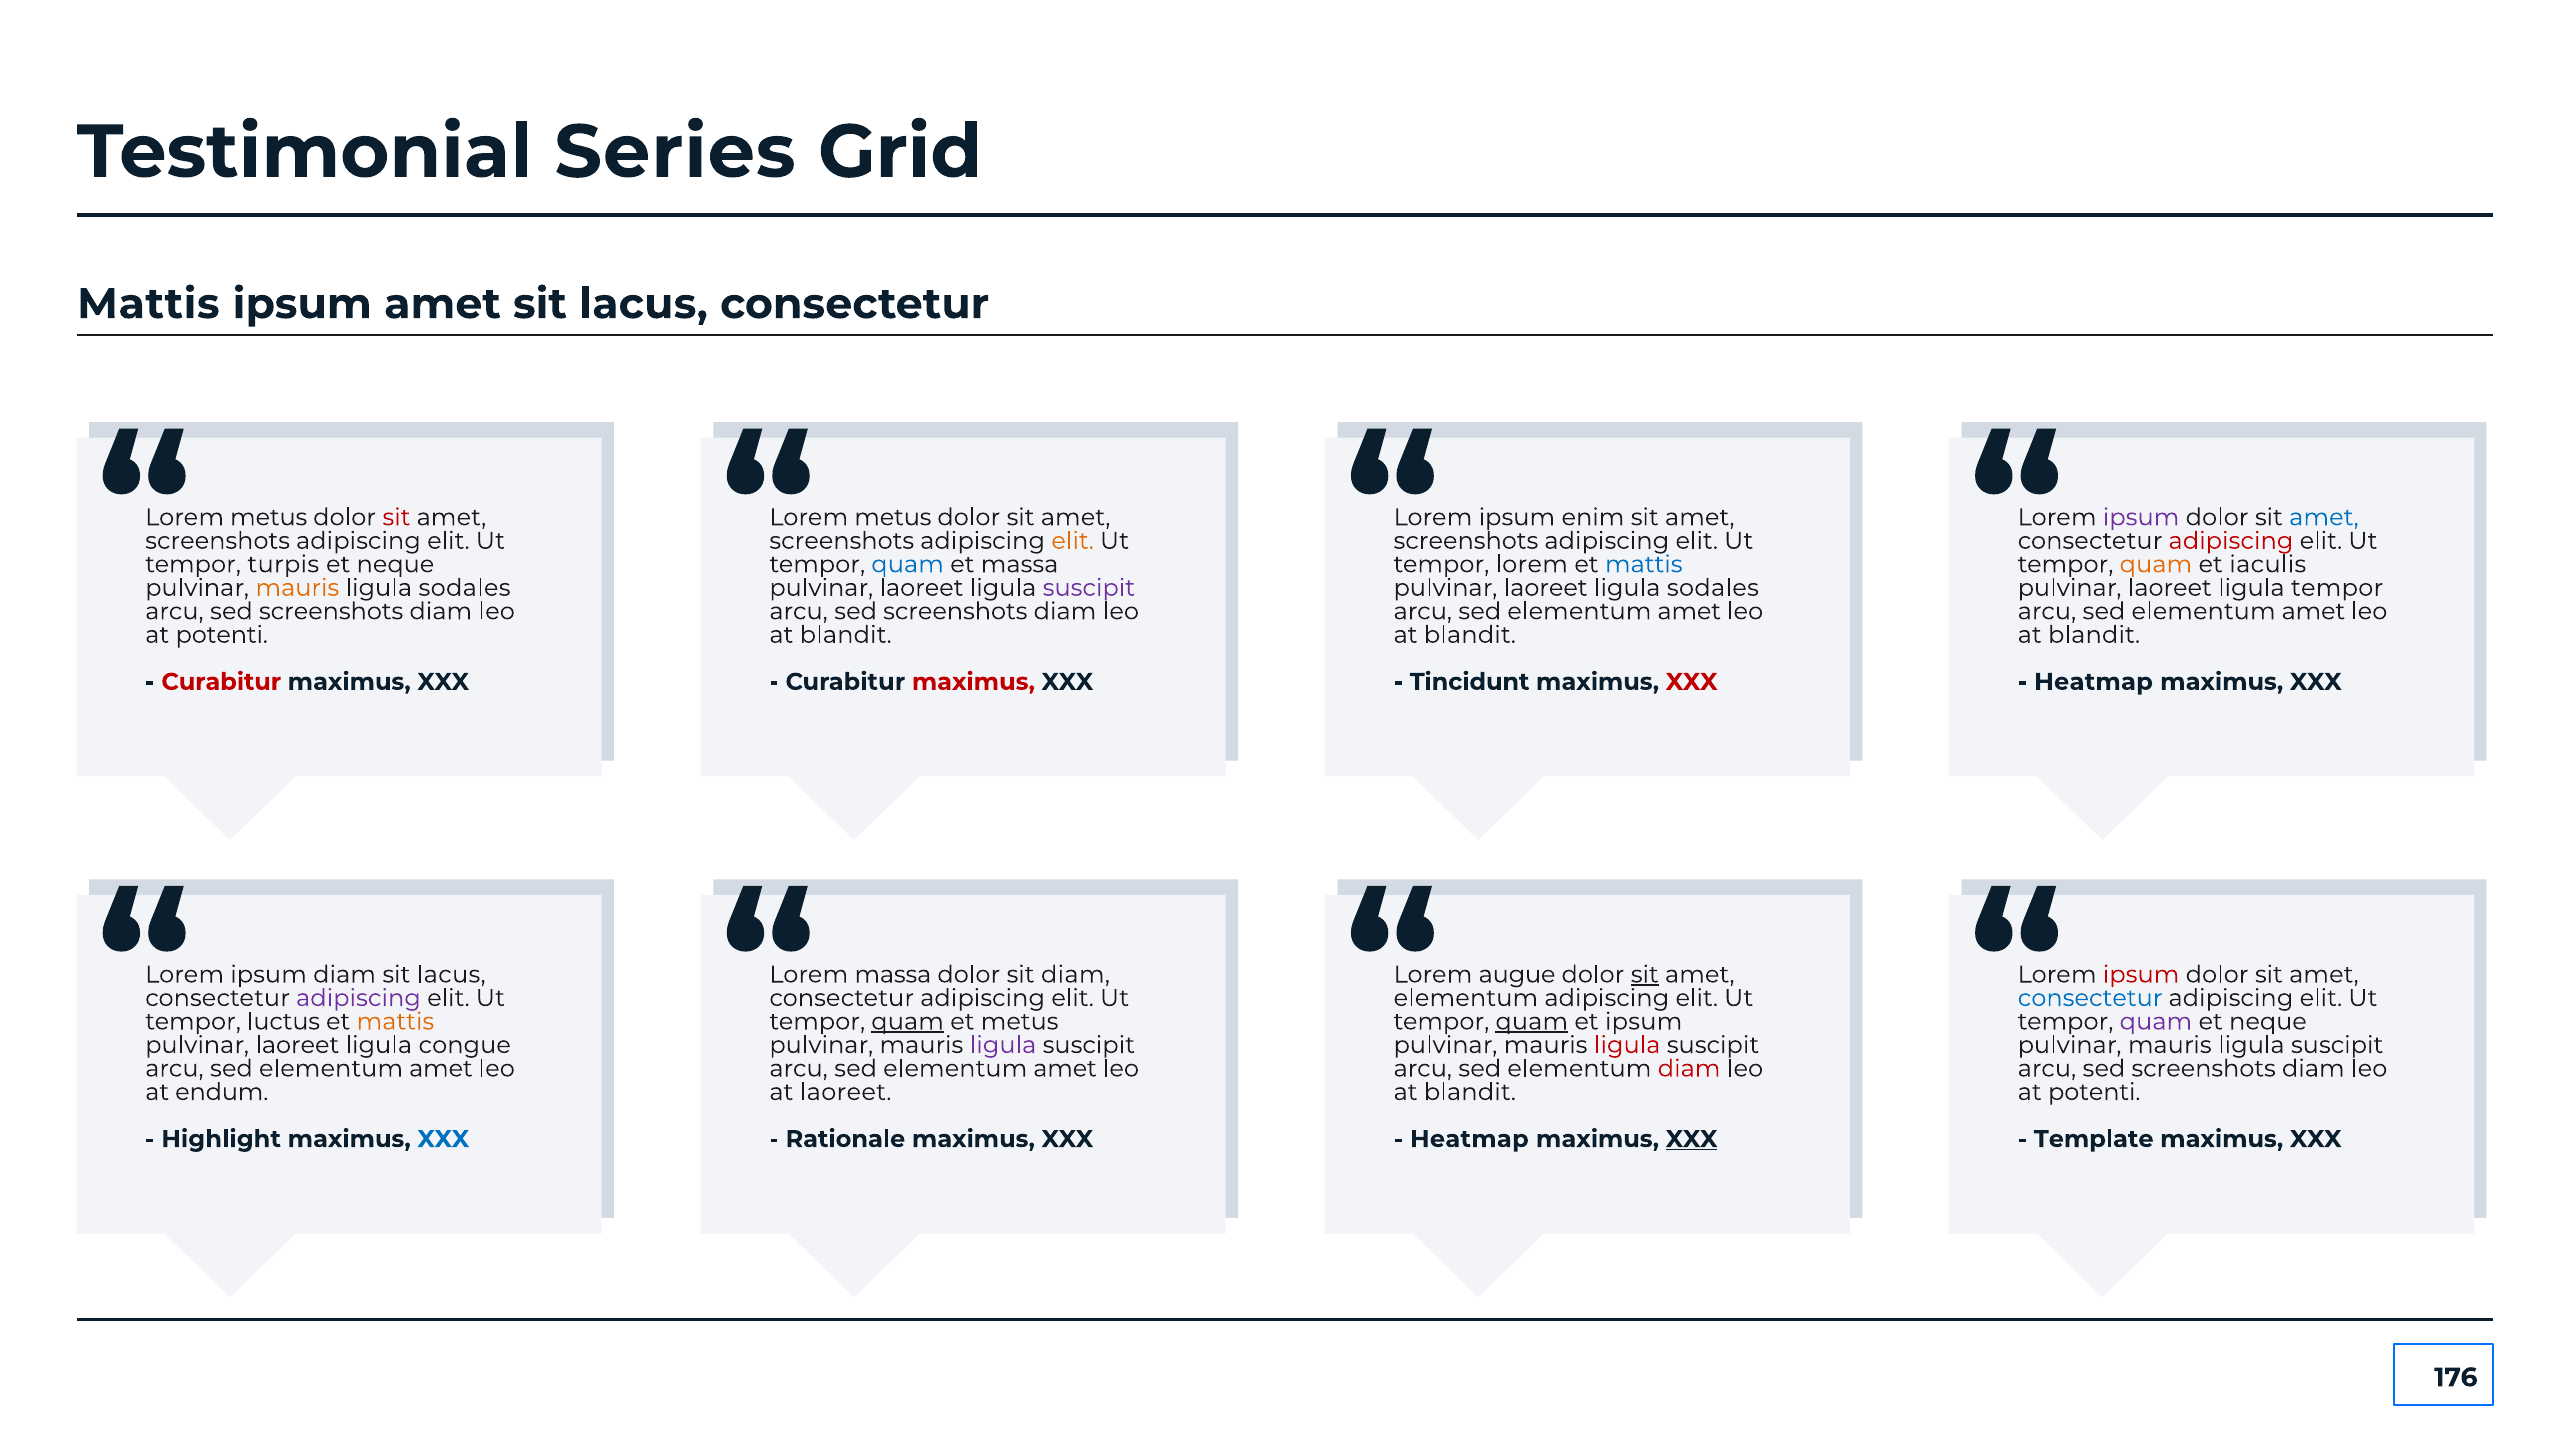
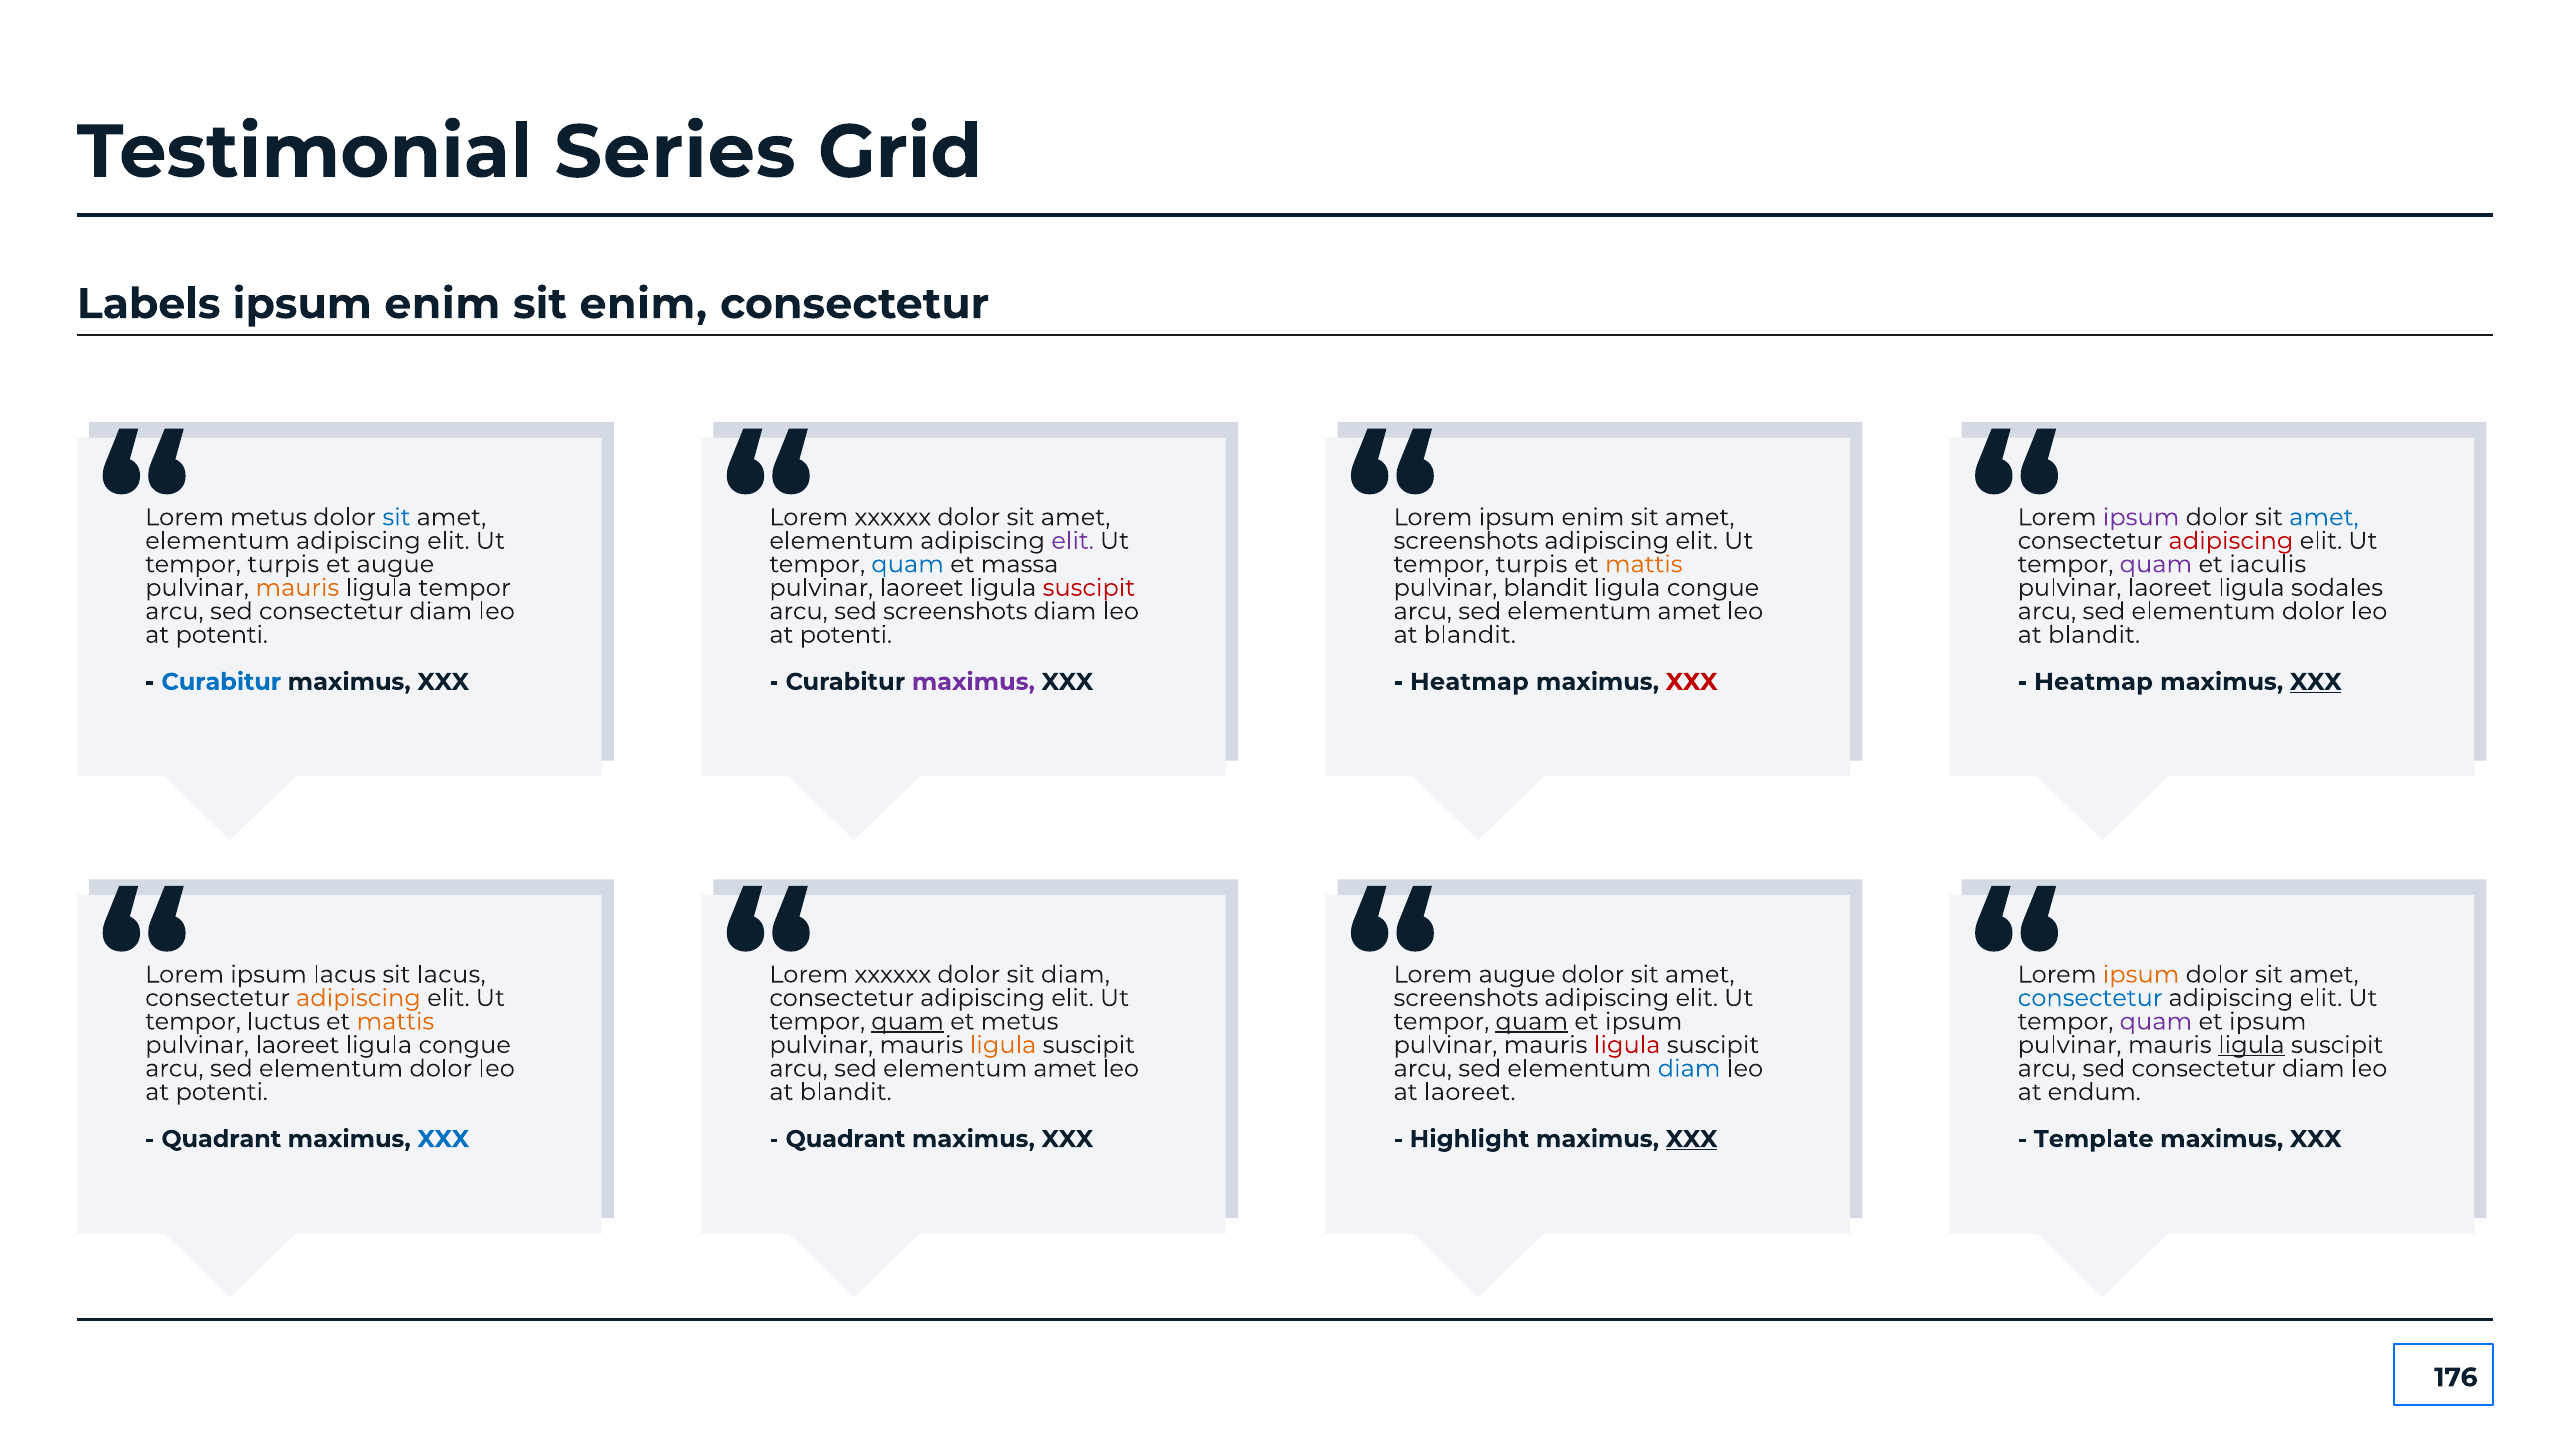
Mattis: Mattis -> Labels (149, 304)
amet: amet -> enim (442, 304)
lacus: lacus -> enim (643, 304)
sit colour: red -> blue (396, 517)
metus: metus -> xxxxxx (893, 517)
screenshots: screenshots -> elementum (218, 541)
screenshots: screenshots -> elementum (842, 541)
elit colour: orange -> purple (1073, 541)
neque: neque -> augue (395, 564)
lorem: lorem -> turpis (1532, 564)
mattis colour: blue -> orange (1644, 564)
quam colour: orange -> purple (2156, 564)
sodales: sodales -> tempor (465, 588)
suscipit colour: purple -> red (1089, 588)
laoreet: laoreet -> blandit (1546, 588)
sodales: sodales -> congue (1713, 588)
ligula tempor: tempor -> sodales (2337, 588)
screenshots: screenshots -> consectetur (331, 611)
amet: amet -> dolor (2313, 611)
blandit: blandit -> potenti (846, 635)
Curabitur colour: red -> blue (221, 682)
maximus colour: red -> purple (973, 682)
Tincidunt: Tincidunt -> Heatmap (1469, 682)
XXX underline: none -> present (2316, 682)
ipsum diam: diam -> lacus (345, 975)
massa: massa -> xxxxxx (893, 975)
sit underline: present -> none (1645, 975)
ipsum colour: red -> orange (2141, 975)
adipiscing colour: purple -> orange (358, 998)
elementum: elementum -> screenshots (1466, 998)
neque: neque -> ipsum (2268, 1022)
ligula colour: purple -> orange (1003, 1045)
ligula underline: none -> present (2251, 1045)
amet: amet -> dolor (441, 1069)
diam colour: red -> blue (1689, 1069)
screenshots: screenshots -> consectetur (2204, 1069)
endum: endum -> potenti (222, 1092)
laoreet: laoreet -> blandit (846, 1092)
blandit: blandit -> laoreet (1470, 1092)
potenti: potenti -> endum (2094, 1092)
Highlight: Highlight -> Quadrant (221, 1139)
Rationale: Rationale -> Quadrant (845, 1139)
Heatmap: Heatmap -> Highlight (1469, 1139)
